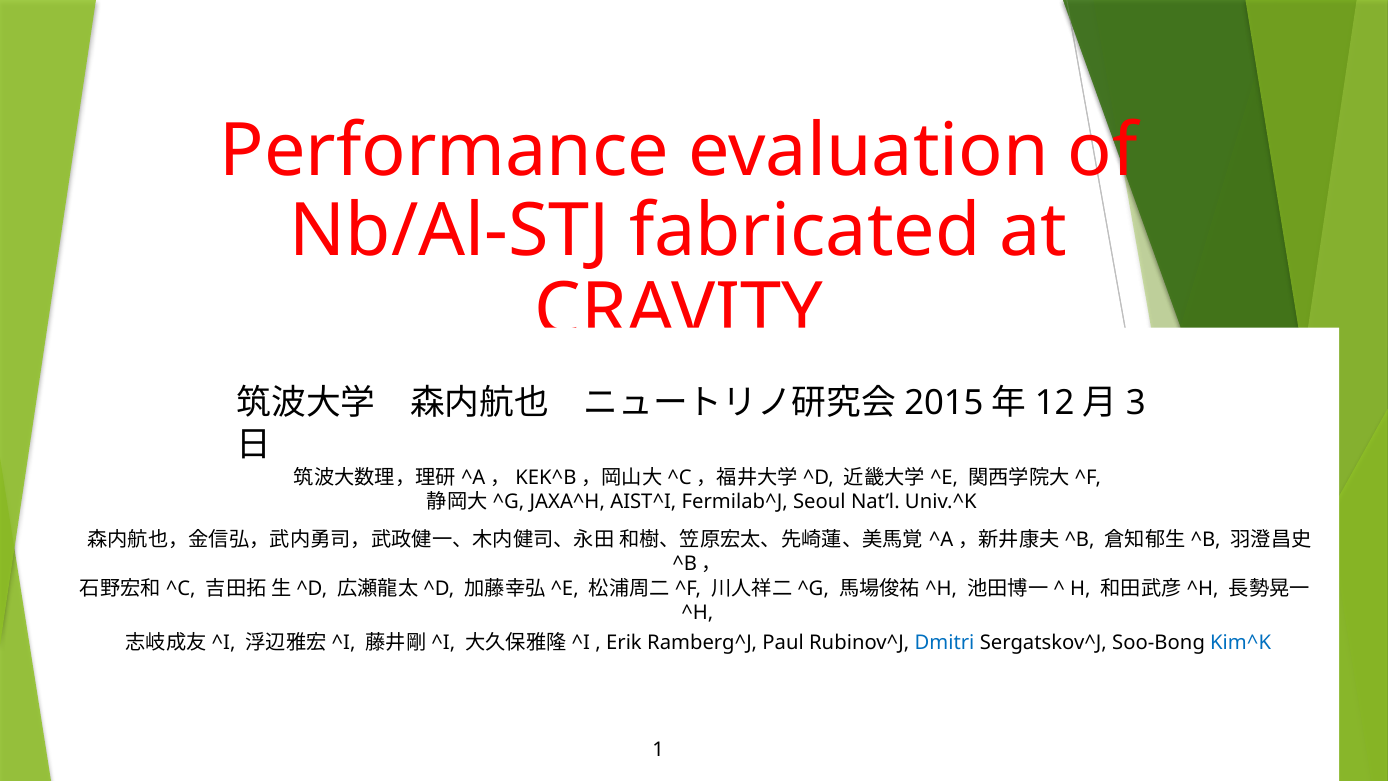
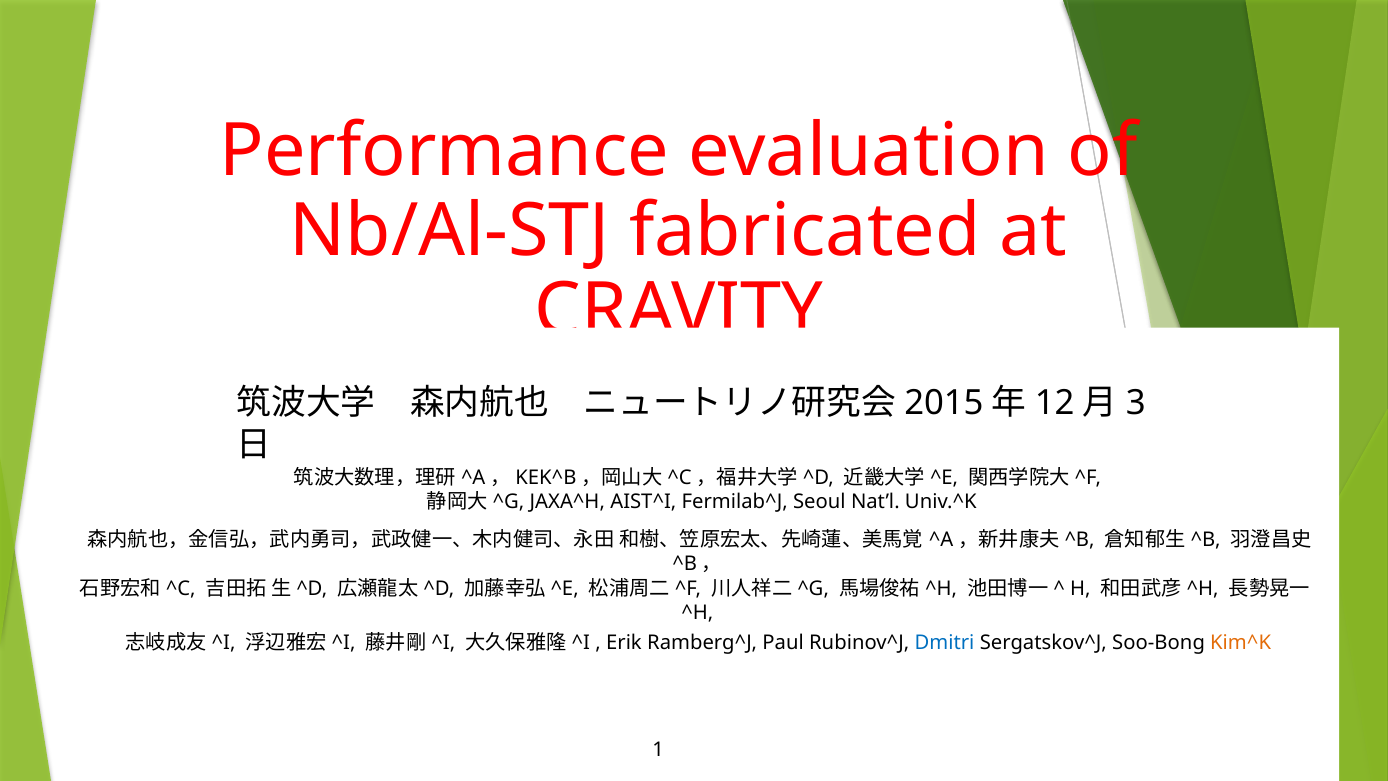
Kim^K colour: blue -> orange (1241, 643)
